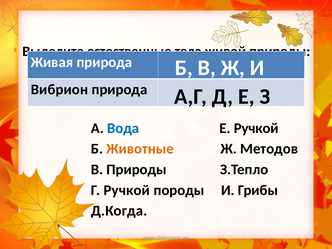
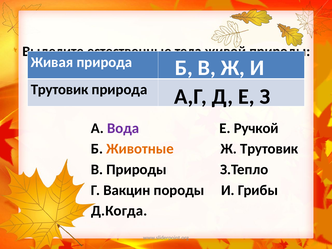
Вибрион: Вибрион -> Трутовик (60, 90)
Вода colour: blue -> purple (123, 128)
Ж Методов: Методов -> Трутовик (269, 149)
Г Ручкой: Ручкой -> Вакцин (127, 190)
